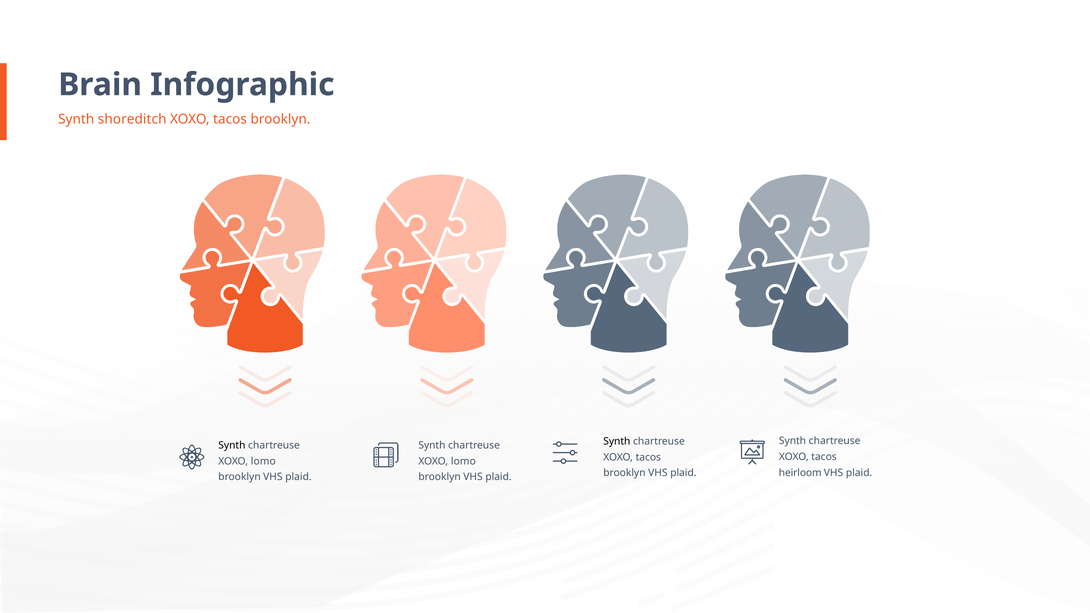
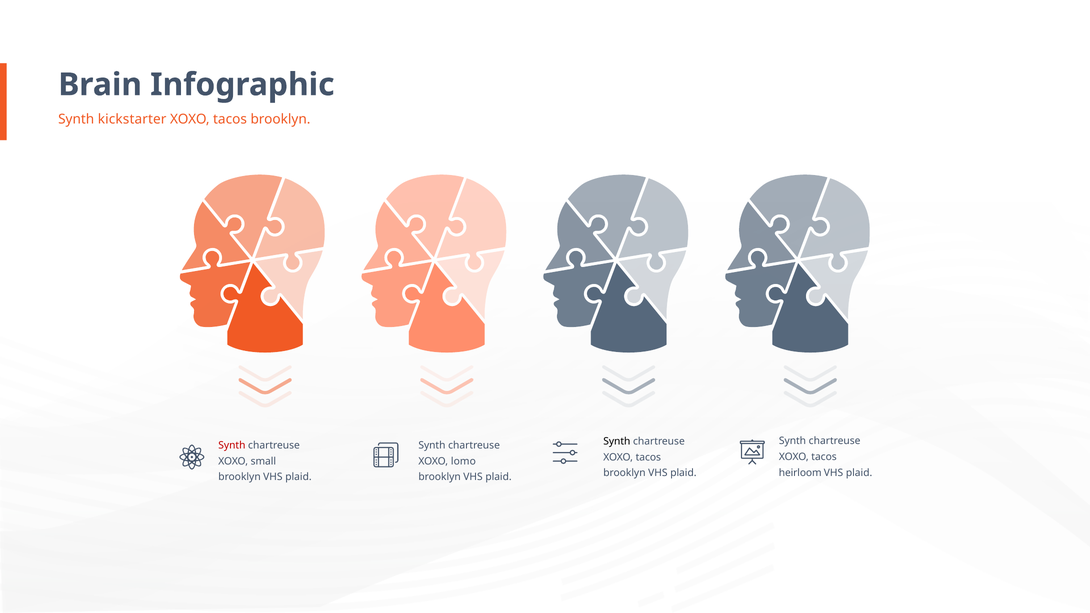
shoreditch: shoreditch -> kickstarter (132, 119)
Synth colour: black -> red (232, 445)
lomo: lomo -> small (263, 461)
